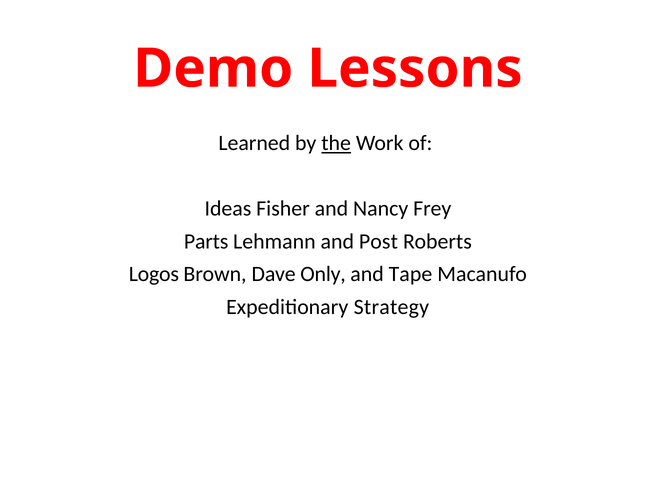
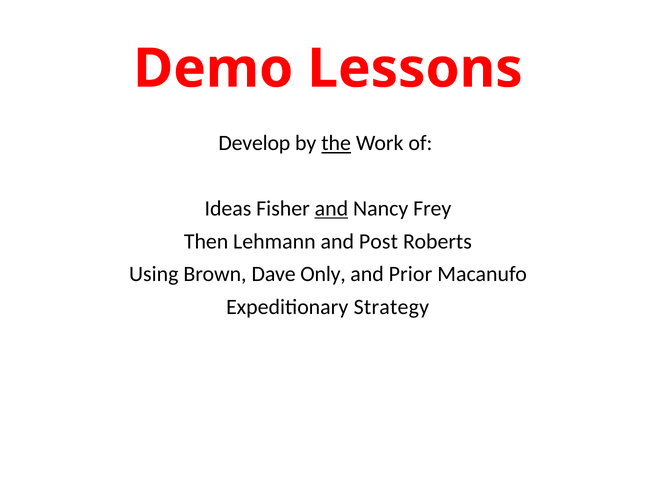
Learned: Learned -> Develop (254, 143)
and underline: none -> present (331, 209)
Parts: Parts -> Then (206, 241)
Logos: Logos -> Using (154, 274)
Tape: Tape -> Prior (410, 274)
